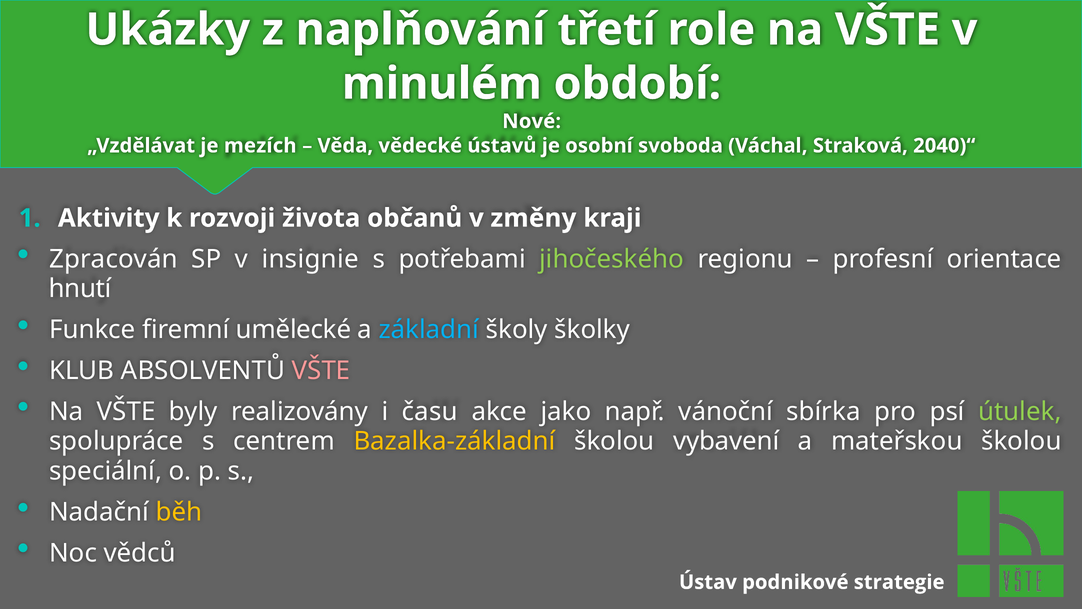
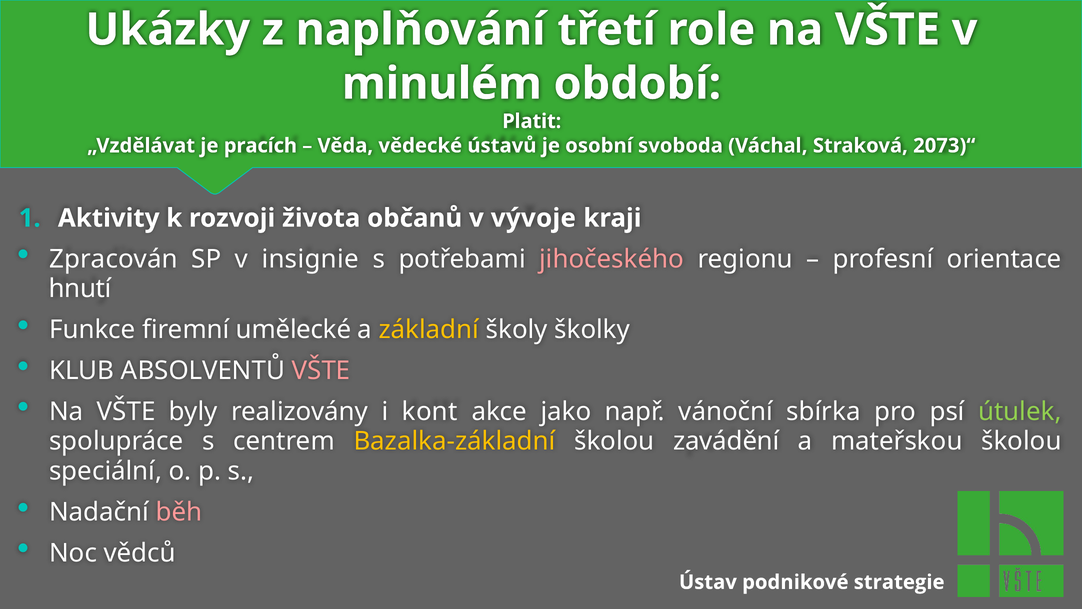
Nové: Nové -> Platit (532, 121)
mezích: mezích -> pracích (260, 146)
2040)“: 2040)“ -> 2073)“ (944, 146)
změny: změny -> vývoje (533, 218)
jihočeského colour: light green -> pink (612, 259)
základní colour: light blue -> yellow (429, 330)
času: času -> kont (430, 411)
vybavení: vybavení -> zavádění (726, 441)
běh colour: yellow -> pink (179, 512)
